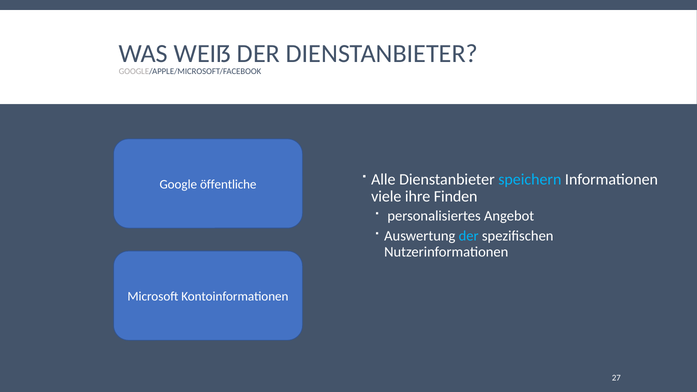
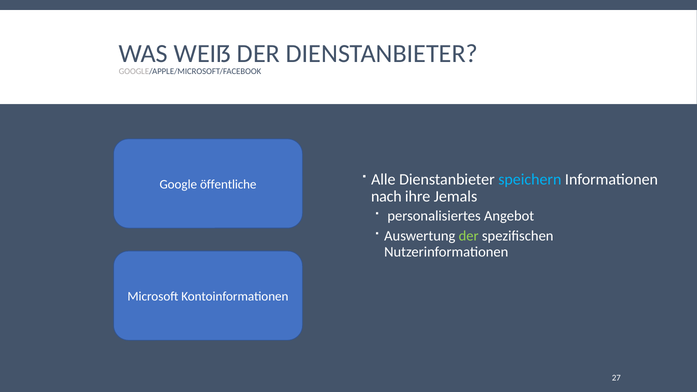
viele: viele -> nach (386, 197)
Finden: Finden -> Jemals (456, 197)
der colour: light blue -> light green (469, 236)
